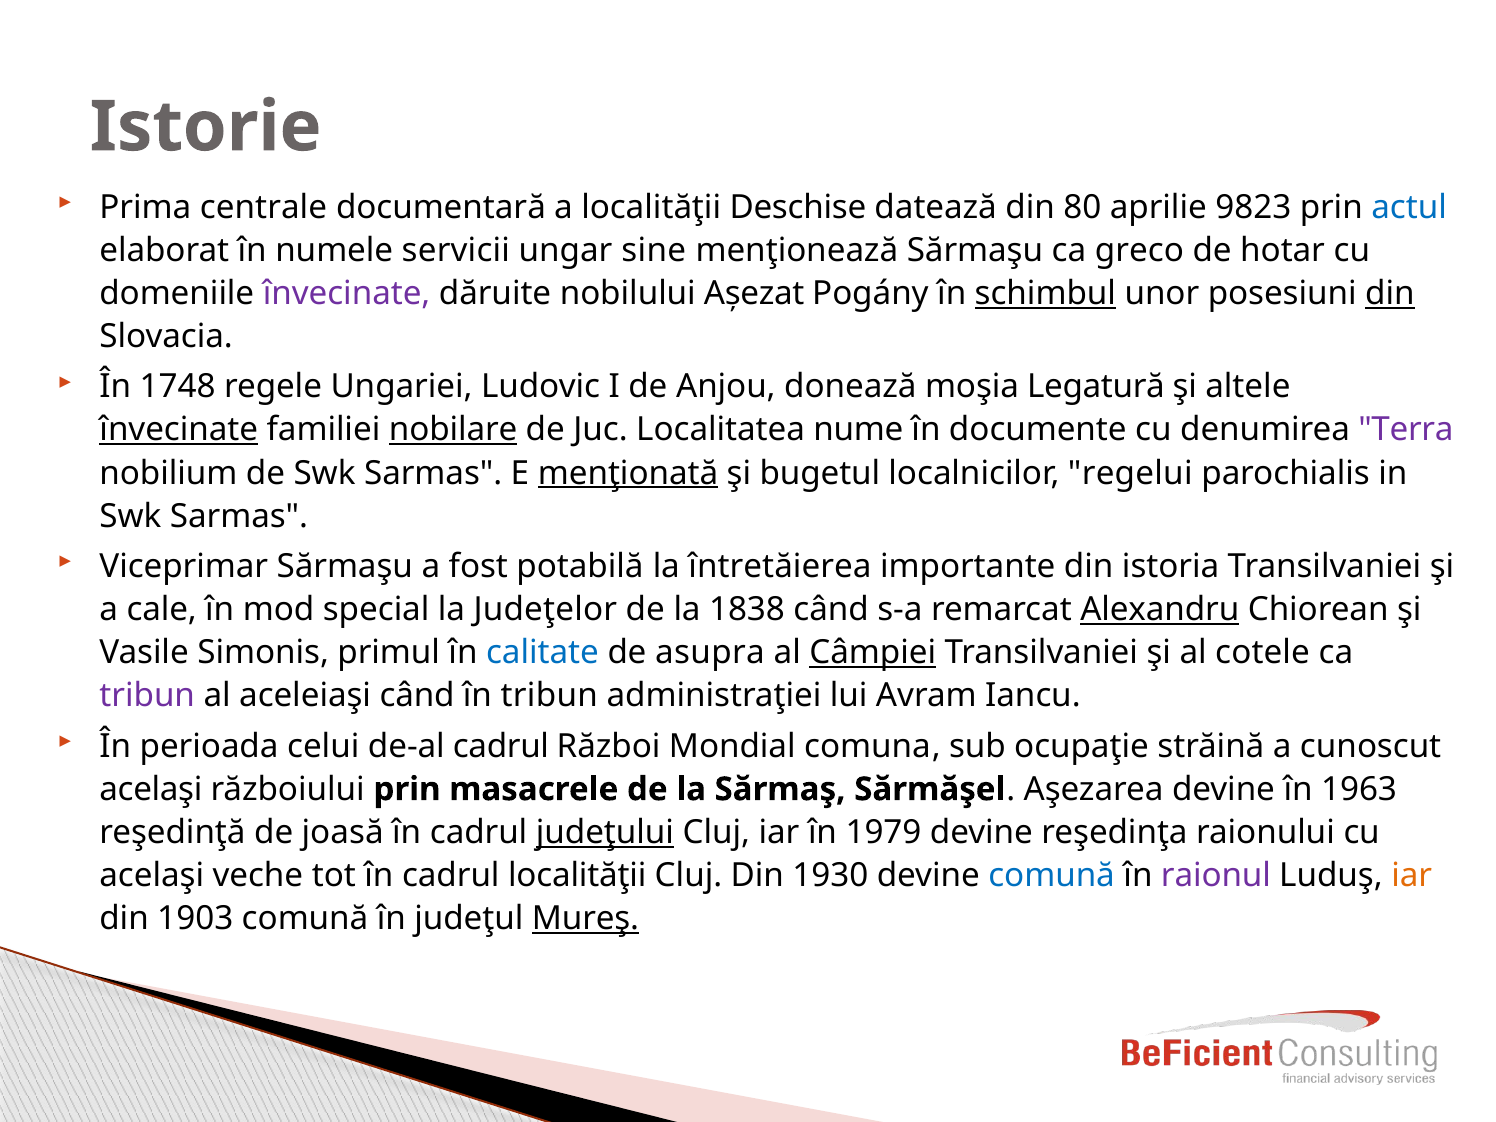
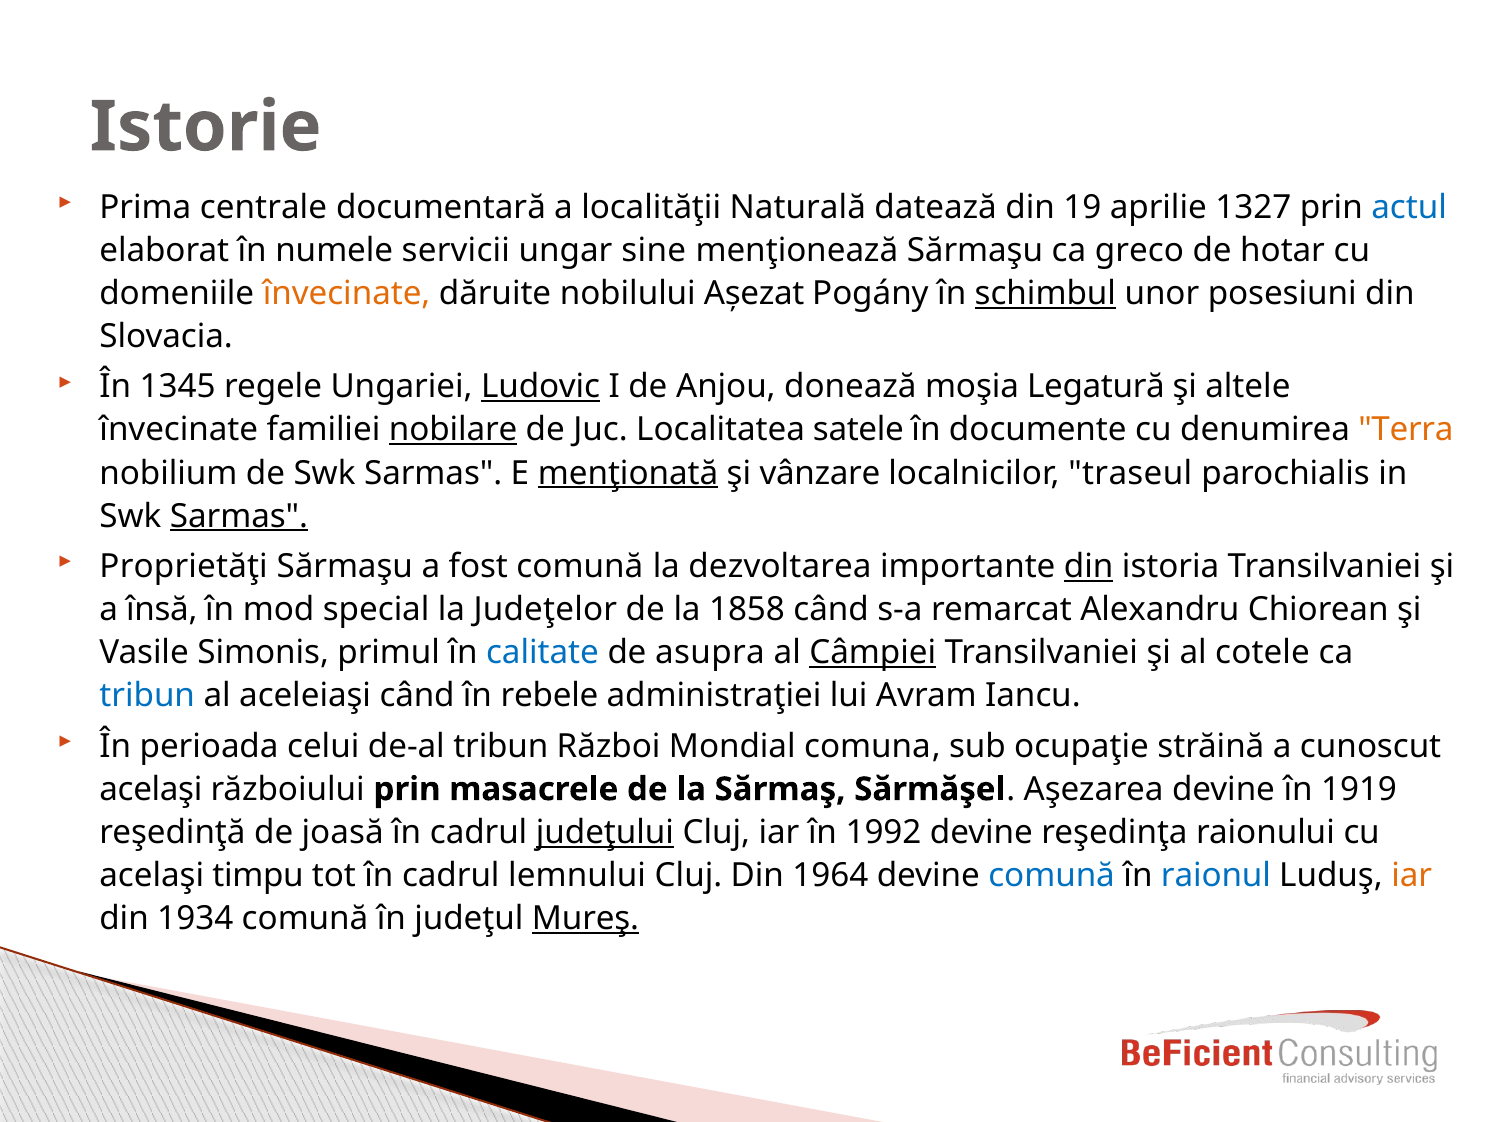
Deschise: Deschise -> Naturală (798, 207)
80: 80 -> 19 (1082, 207)
9823: 9823 -> 1327 (1253, 207)
învecinate colour: purple -> orange (347, 293)
din underline: present -> none (1390, 293)
1748: 1748 -> 1345 (178, 387)
Ludovic underline: none -> present (541, 387)
învecinate underline: present -> none (179, 430)
nume: nume -> satele (858, 430)
Terra colour: purple -> orange (1406, 430)
bugetul: bugetul -> vânzare (820, 473)
regelui: regelui -> traseul (1130, 473)
Sarmas underline: none -> present (239, 516)
Viceprimar: Viceprimar -> Proprietăţi (184, 567)
fost potabilă: potabilă -> comună (580, 567)
întretăierea: întretăierea -> dezvoltarea (780, 567)
din underline: none -> present (1089, 567)
cale: cale -> însă (162, 610)
1838: 1838 -> 1858 (747, 610)
Alexandru underline: present -> none (1160, 610)
tribun colour: purple -> blue (147, 696)
în tribun: tribun -> rebele (549, 696)
de-al cadrul: cadrul -> tribun (501, 746)
1963: 1963 -> 1919 (1359, 789)
1979: 1979 -> 1992 (884, 832)
veche: veche -> timpu (258, 875)
cadrul localităţii: localităţii -> lemnului (577, 875)
1930: 1930 -> 1964 (830, 875)
raionul colour: purple -> blue (1216, 875)
1903: 1903 -> 1934 (195, 918)
